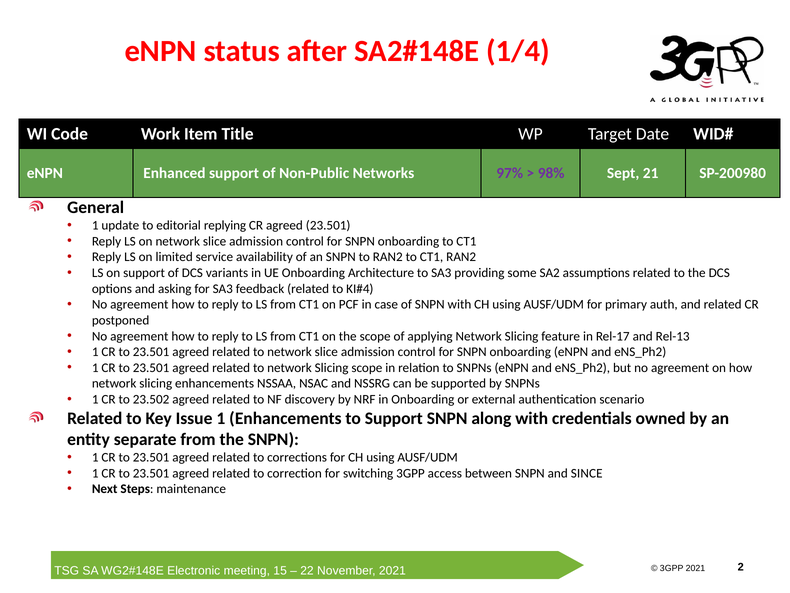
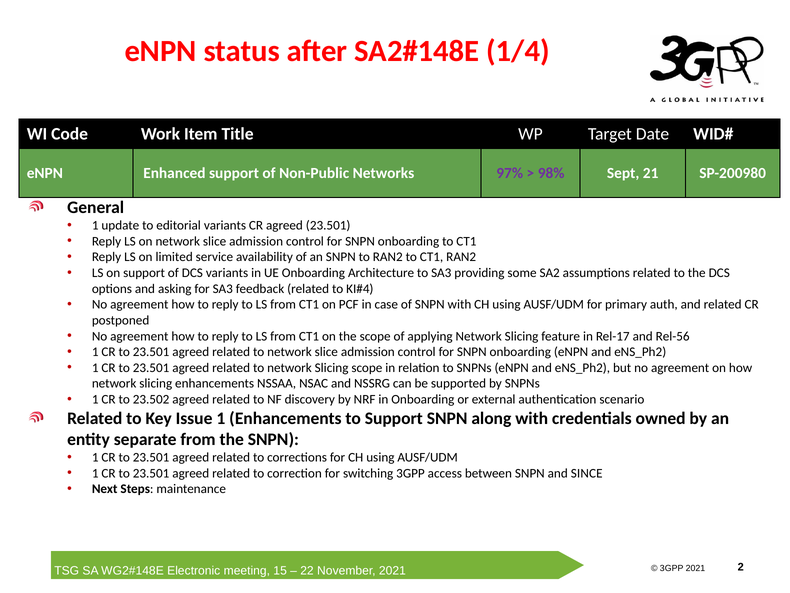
editorial replying: replying -> variants (225, 225)
Rel-13: Rel-13 -> Rel-56 (673, 336)
